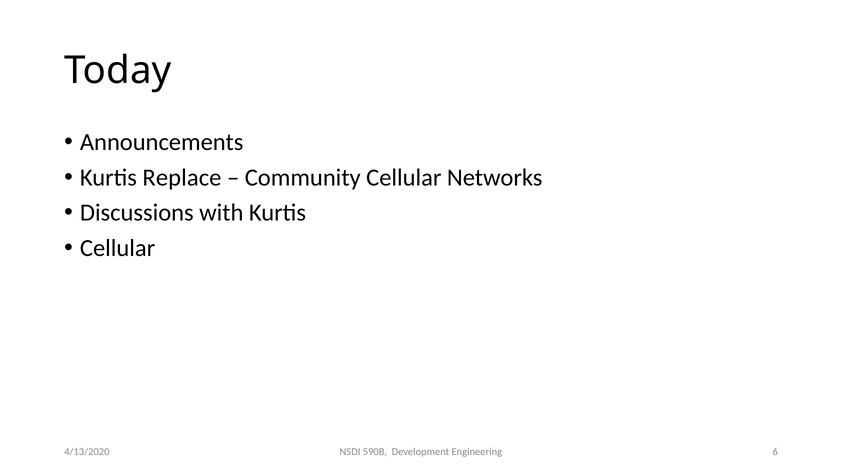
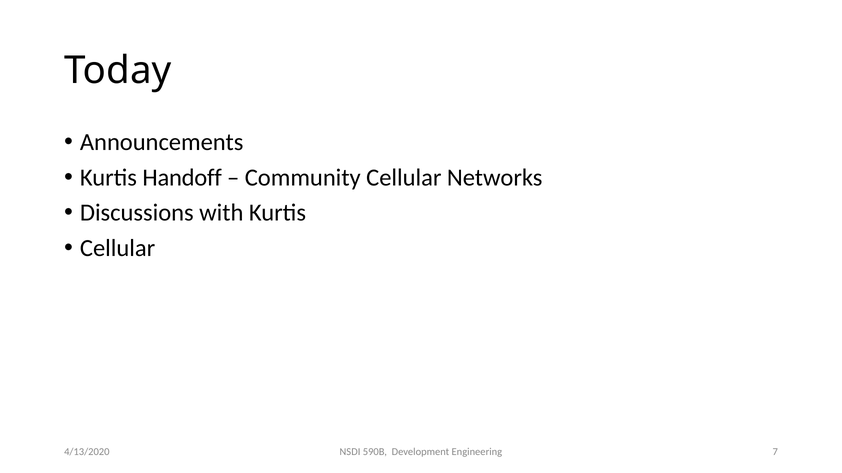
Replace: Replace -> Handoff (182, 178)
6: 6 -> 7 (775, 452)
